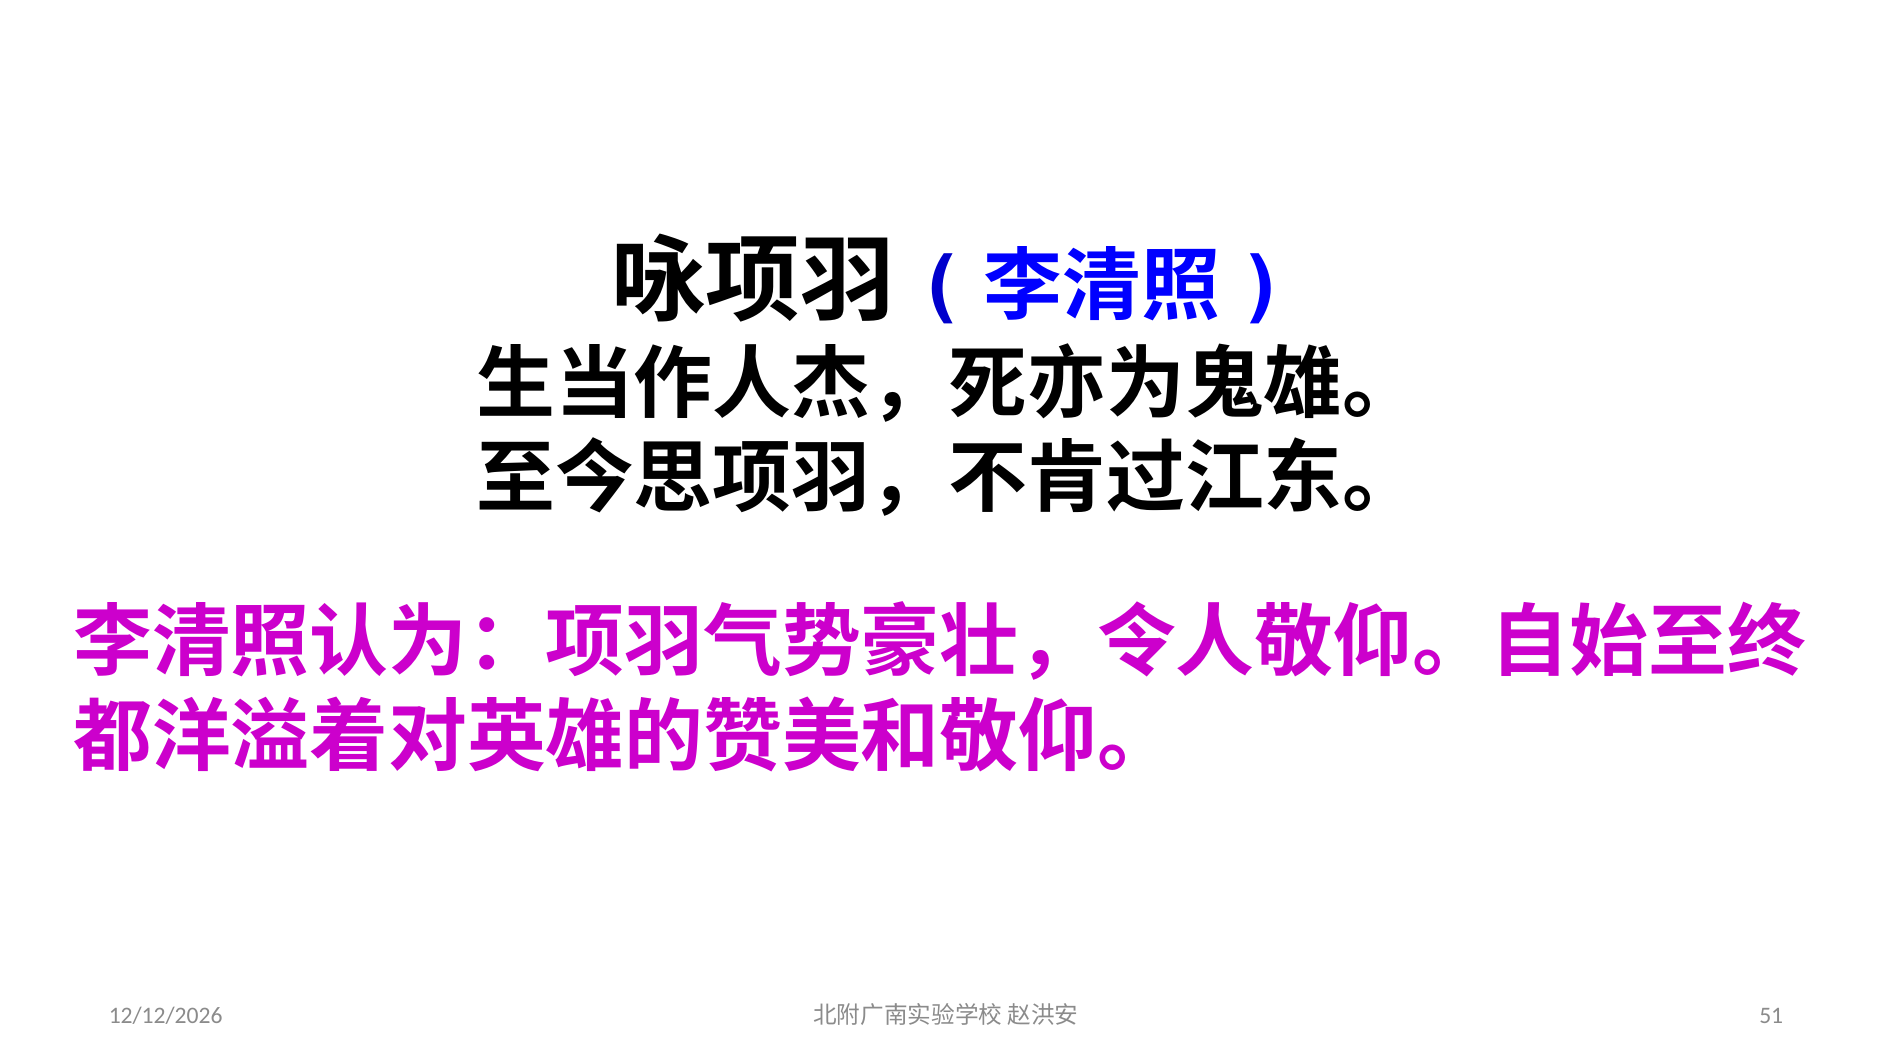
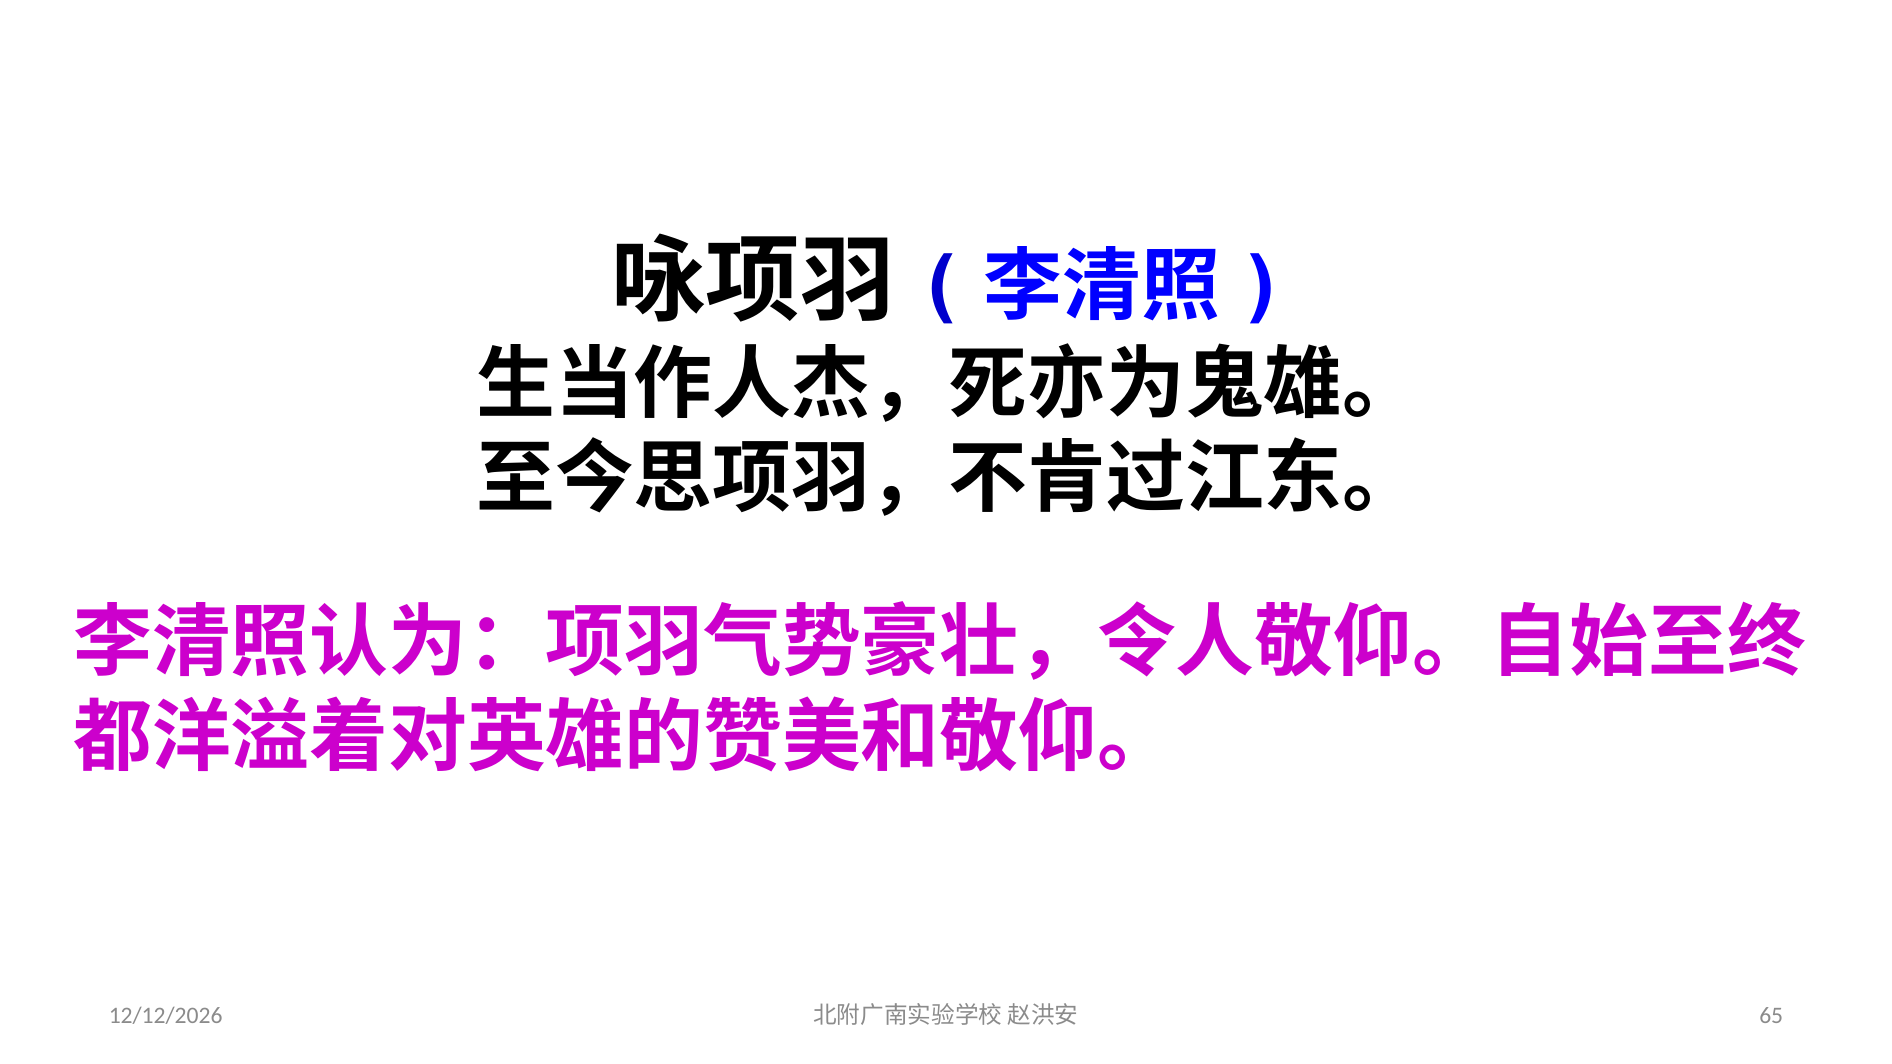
51: 51 -> 65 (1771, 1016)
